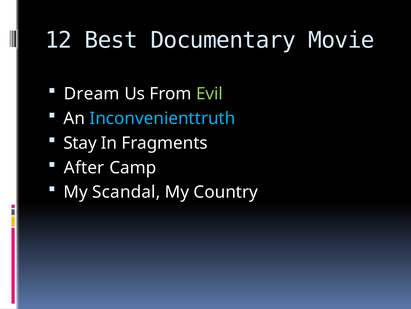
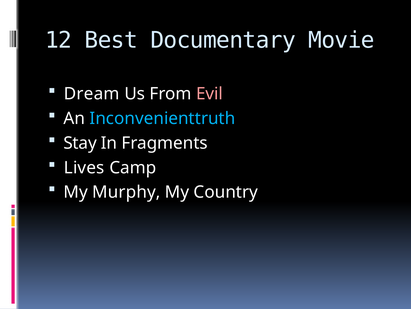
Evil colour: light green -> pink (210, 94)
After: After -> Lives (84, 167)
Scandal: Scandal -> Murphy (126, 192)
